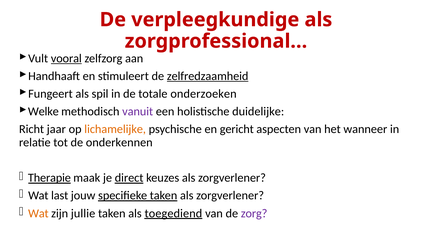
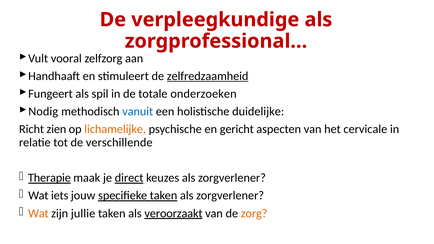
vooral underline: present -> none (66, 58)
Welke: Welke -> Nodig (43, 112)
vanuit colour: purple -> blue (138, 112)
jaar: jaar -> zien (56, 129)
wanneer: wanneer -> cervicale (365, 129)
onderkennen: onderkennen -> verschillende (119, 143)
last: last -> iets (60, 196)
toegediend: toegediend -> veroorzaakt (174, 213)
zorg colour: purple -> orange (254, 213)
